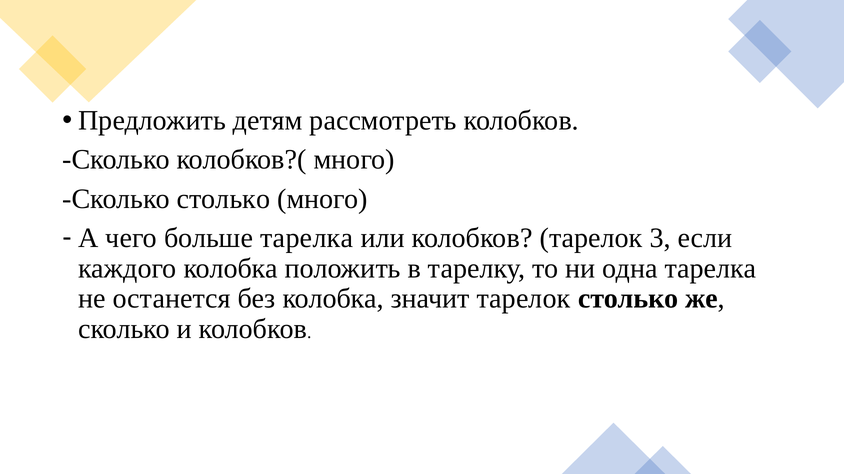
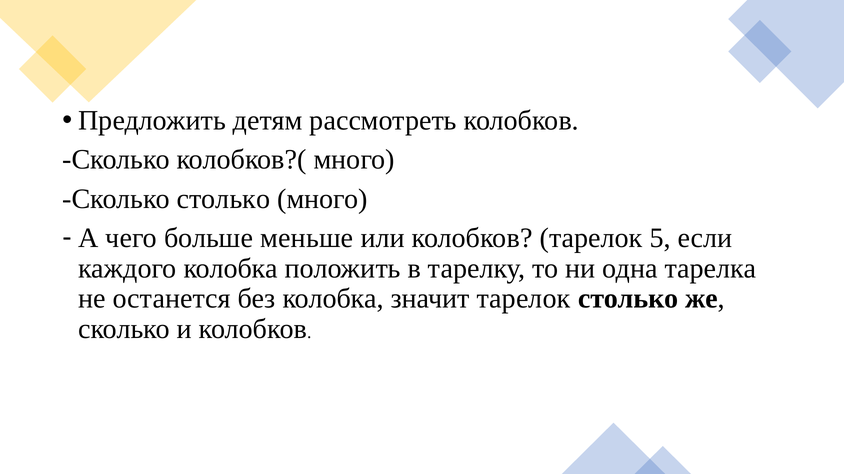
больше тарелка: тарелка -> меньше (307, 238)
3: 3 -> 5 (660, 238)
